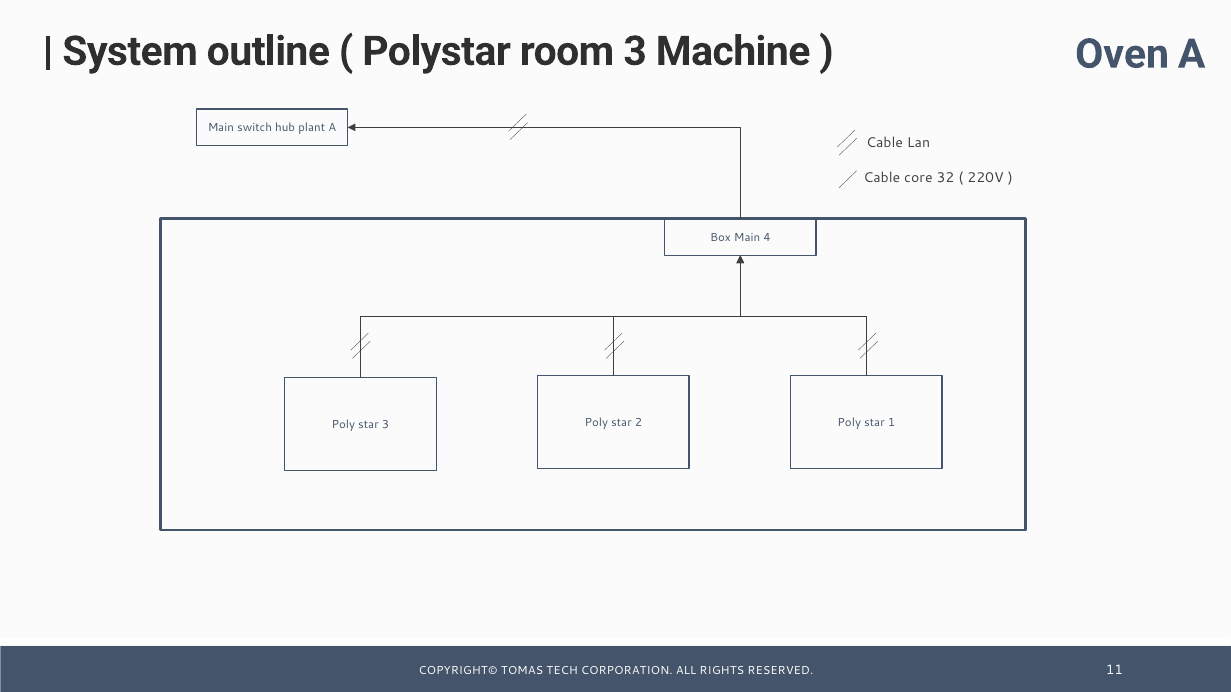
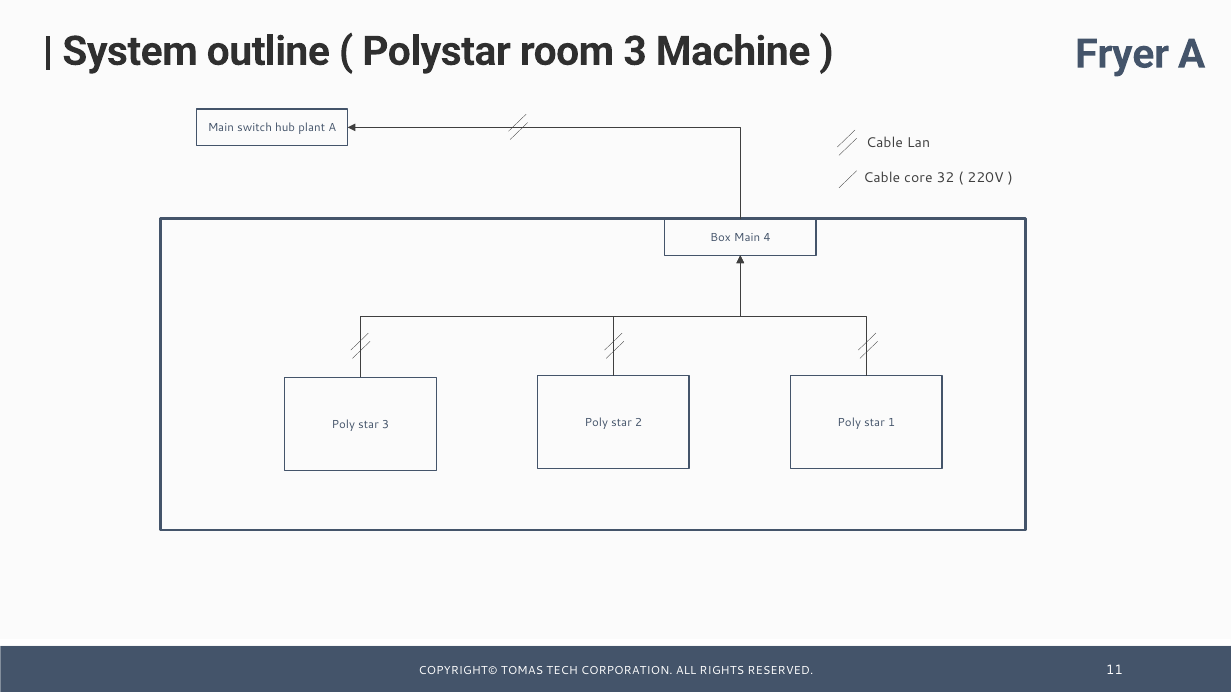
Oven: Oven -> Fryer (1122, 54)
